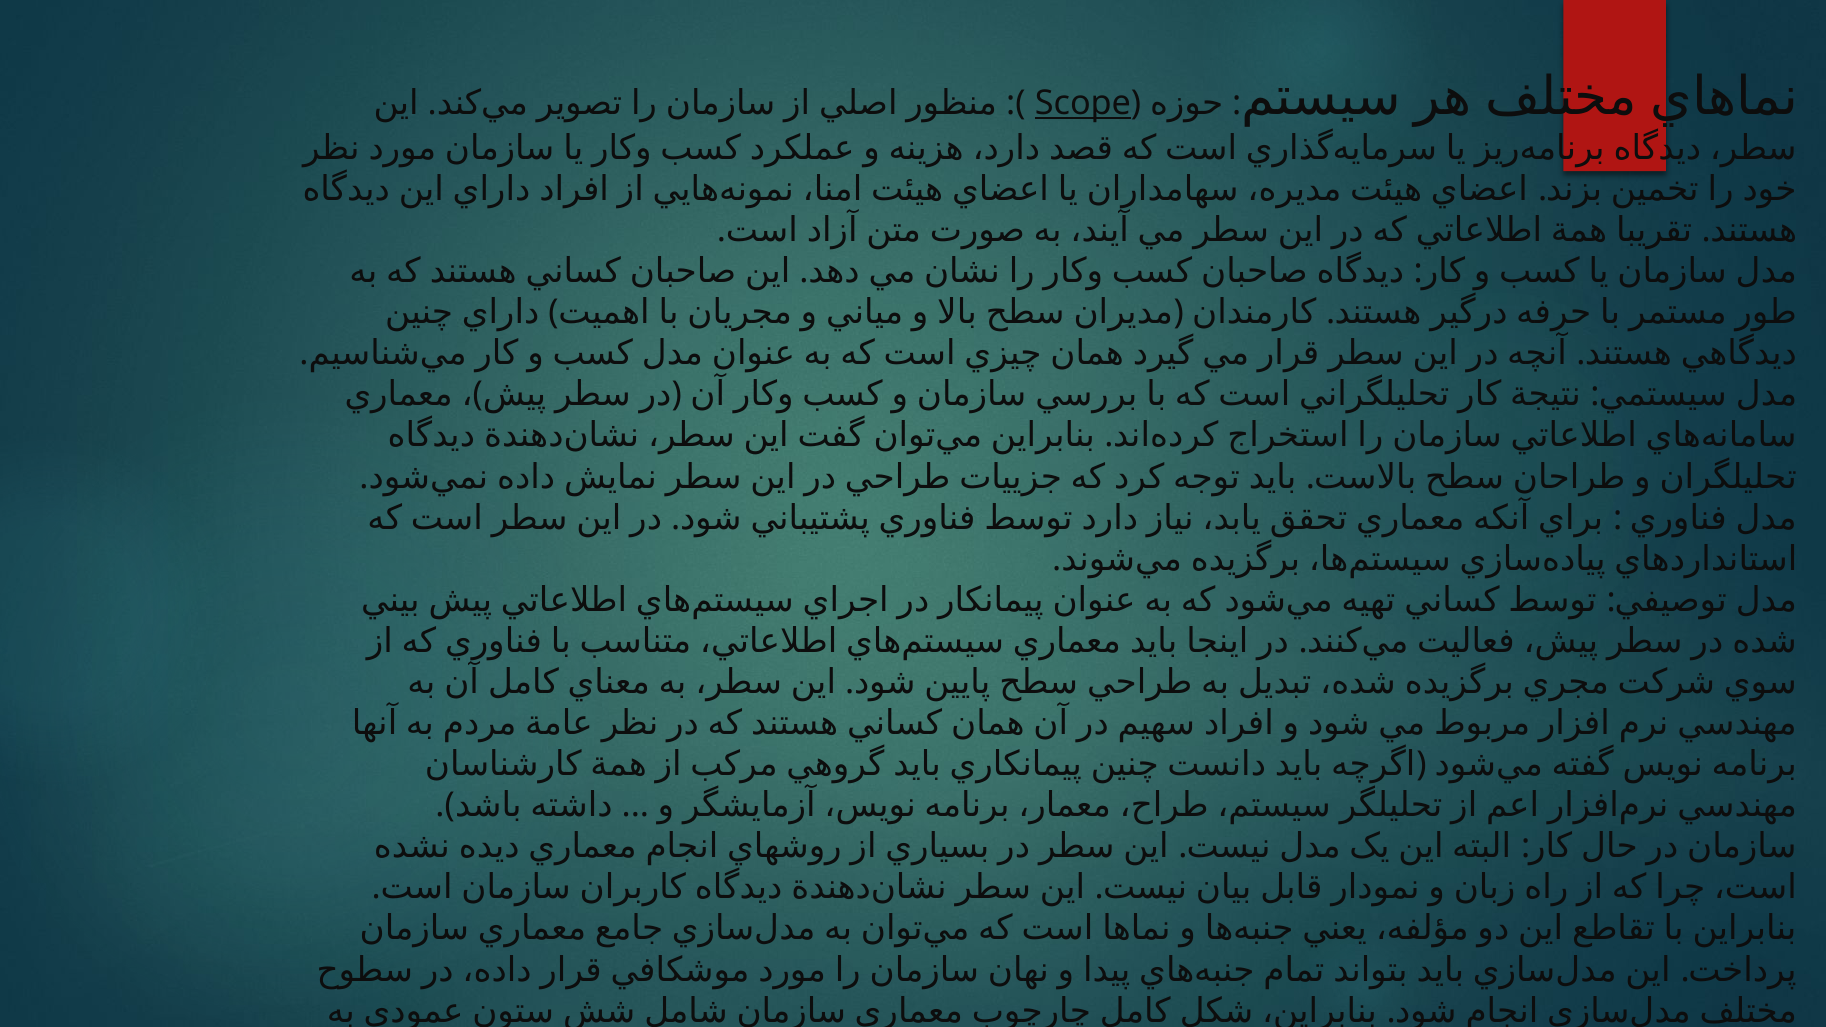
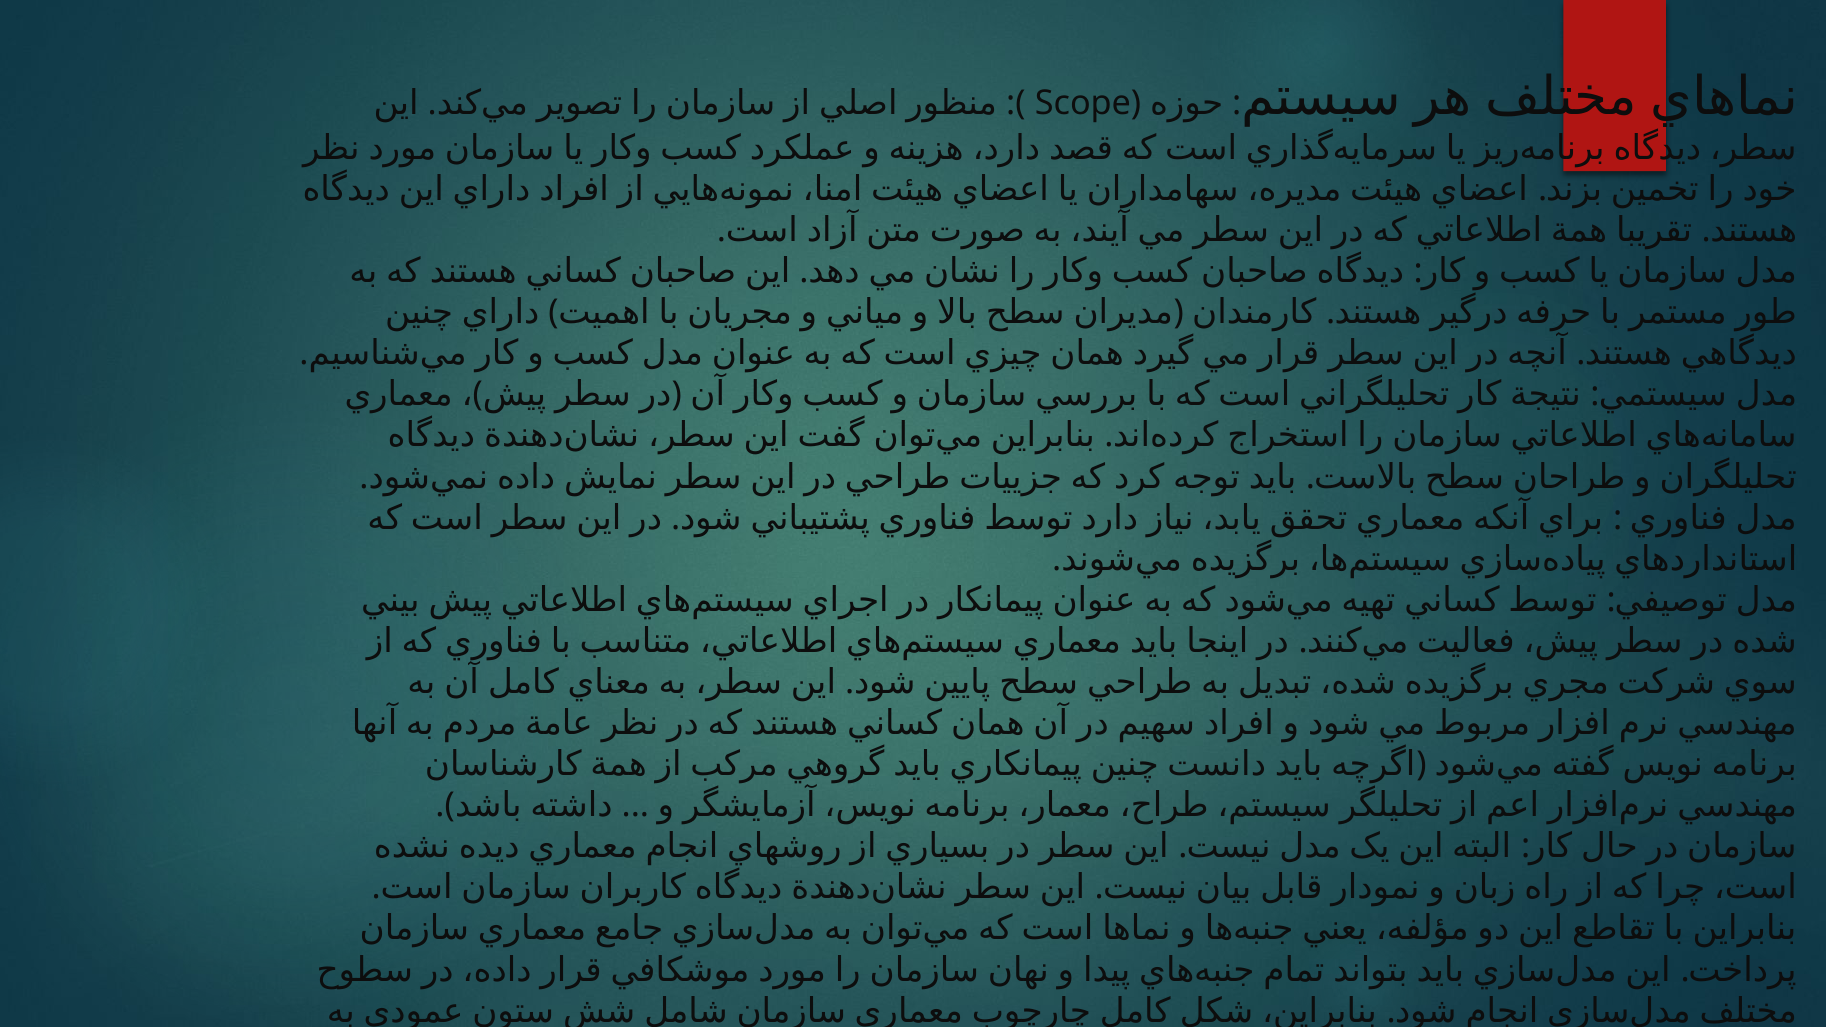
Scope underline: present -> none (1083, 103)
